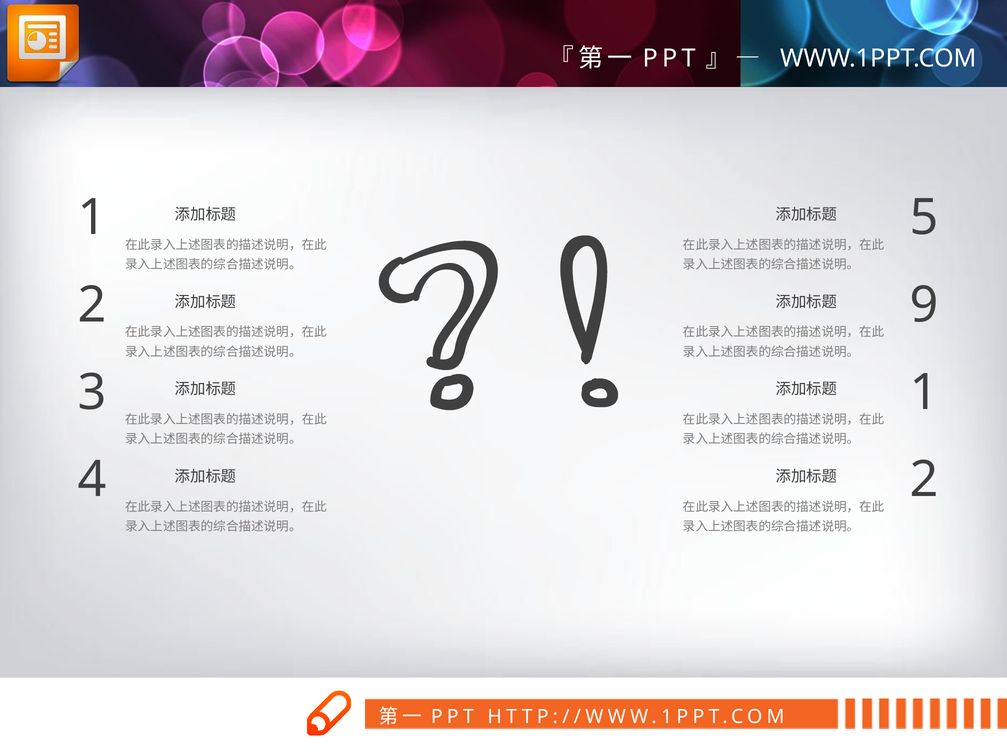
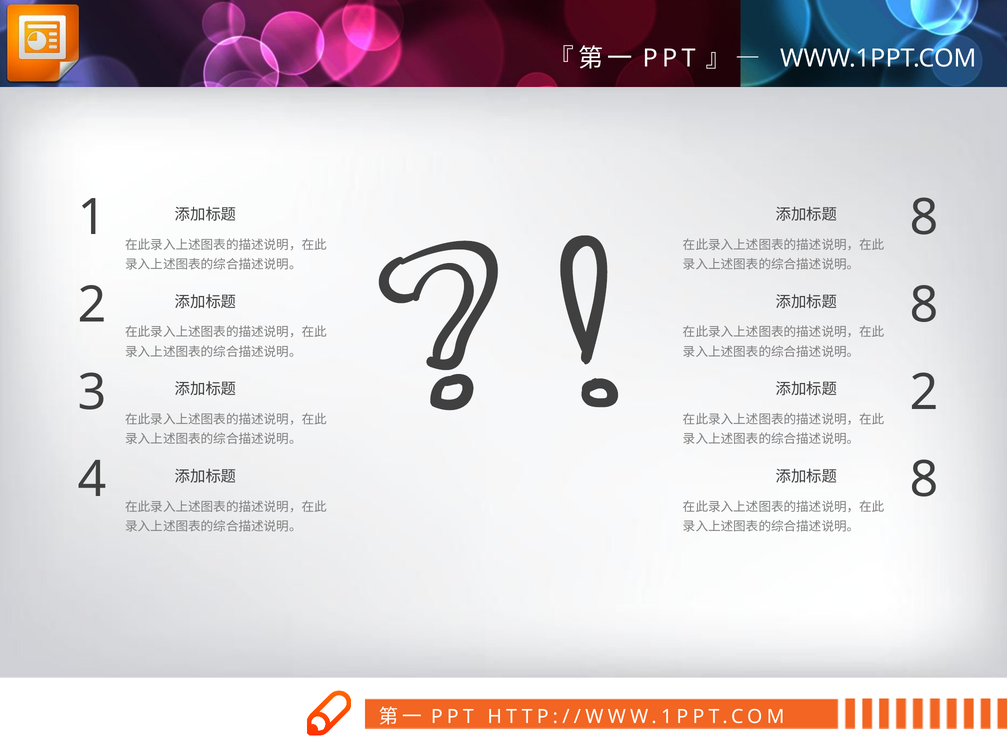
5: 5 -> 8 (924, 218)
9: 9 -> 8 (924, 305)
1: 1 -> 2 (924, 393)
2: 2 -> 8 (924, 480)
